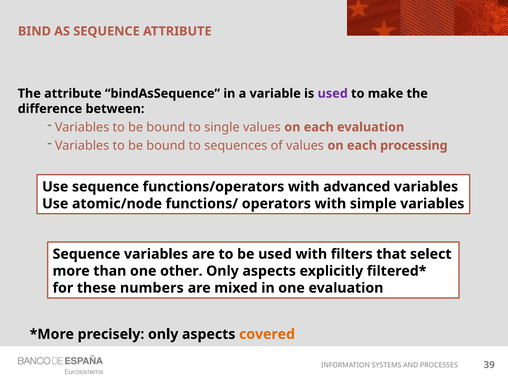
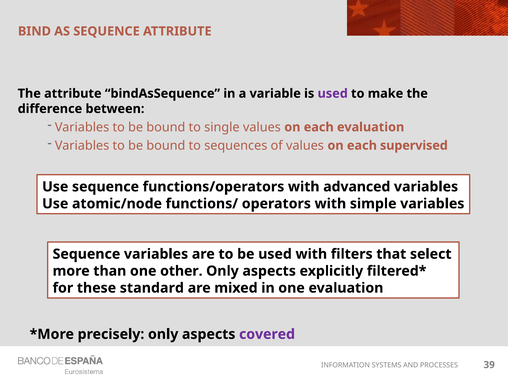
processing: processing -> supervised (414, 146)
numbers: numbers -> standard (152, 288)
covered colour: orange -> purple (267, 334)
